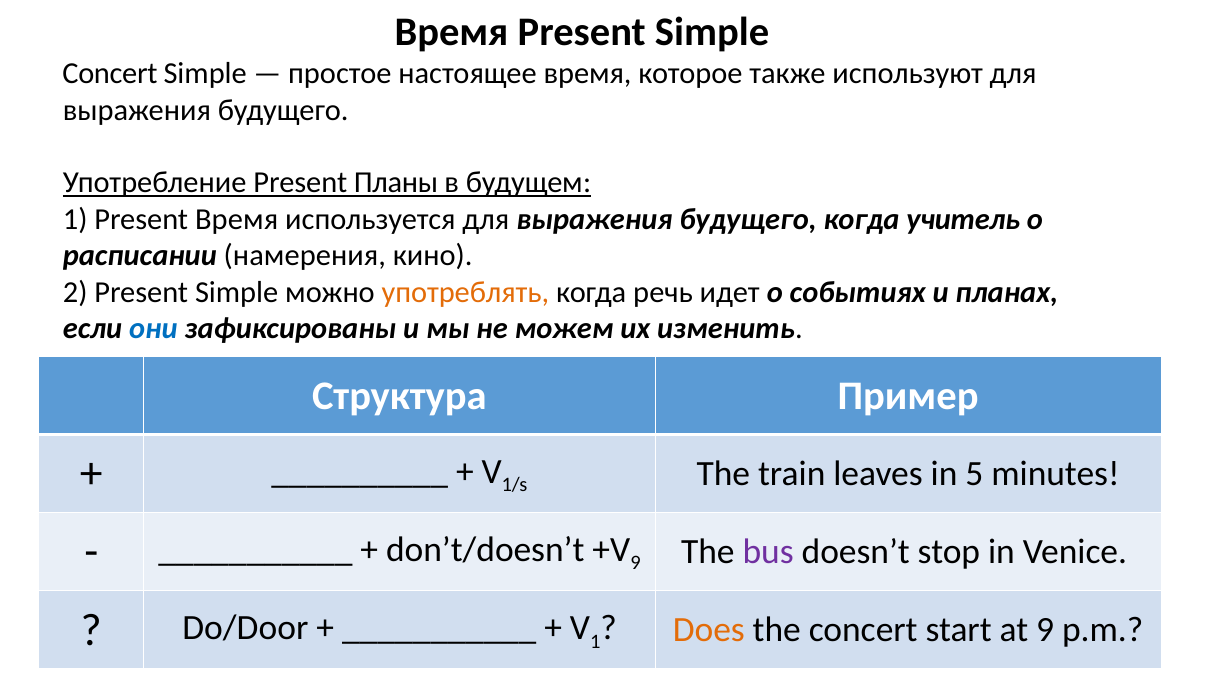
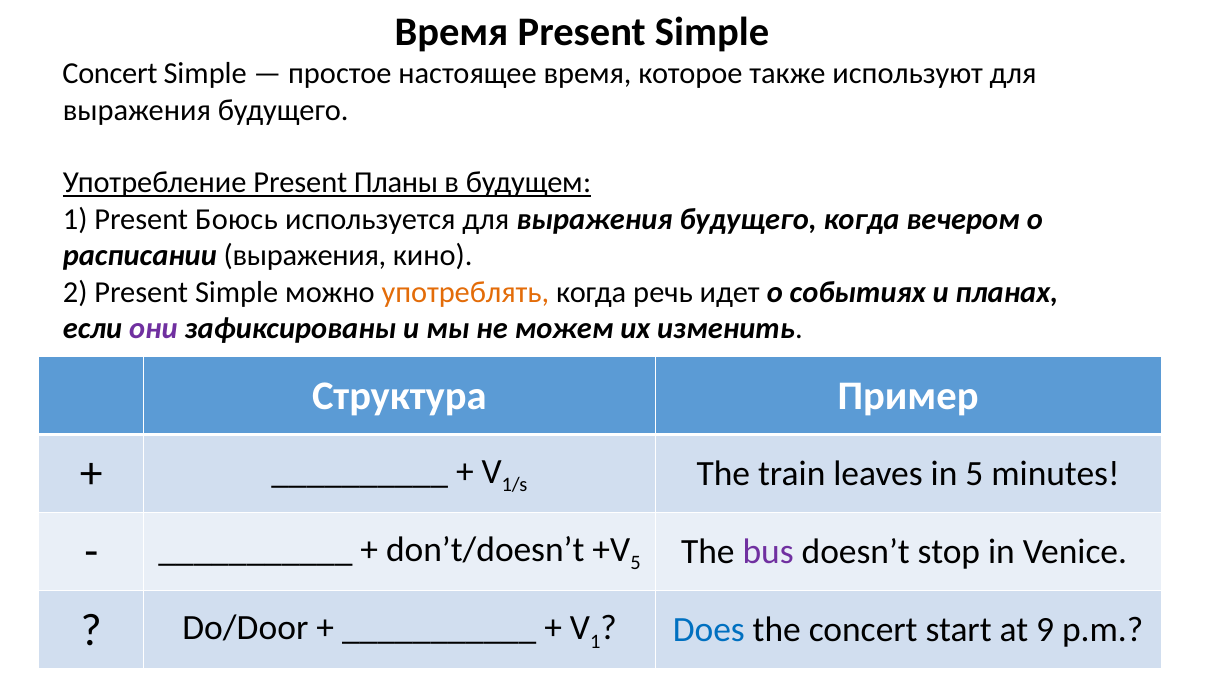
Present Время: Время -> Боюсь (237, 220)
учитель: учитель -> вечером (963, 220)
расписании намерения: намерения -> выражения (305, 256)
они colour: blue -> purple (153, 329)
9: 9 -> 5 (636, 564)
Does colour: orange -> blue (709, 630)
